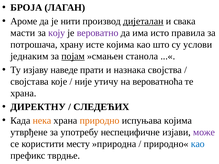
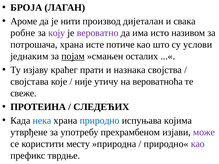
дијеталан underline: present -> none (143, 21)
мaсти: мaсти -> робне (23, 33)
правила: правила -> називом (188, 33)
потрошача храну: храну -> храна (72, 45)
исте којима: којима -> потиче (120, 45)
станола: станола -> осталих (142, 56)
наведе: наведе -> краћег (64, 70)
хрaнa: хрaнa -> свеже (23, 93)
ДИРЕКТНУ: ДИРЕКТНУ -> ПРОТЕИНА (38, 107)
нека colour: orange -> blue (42, 121)
природно colour: orange -> blue (100, 121)
неспецифичне: неспецифичне -> прехрамбеном (130, 132)
као colour: blue -> purple (198, 144)
